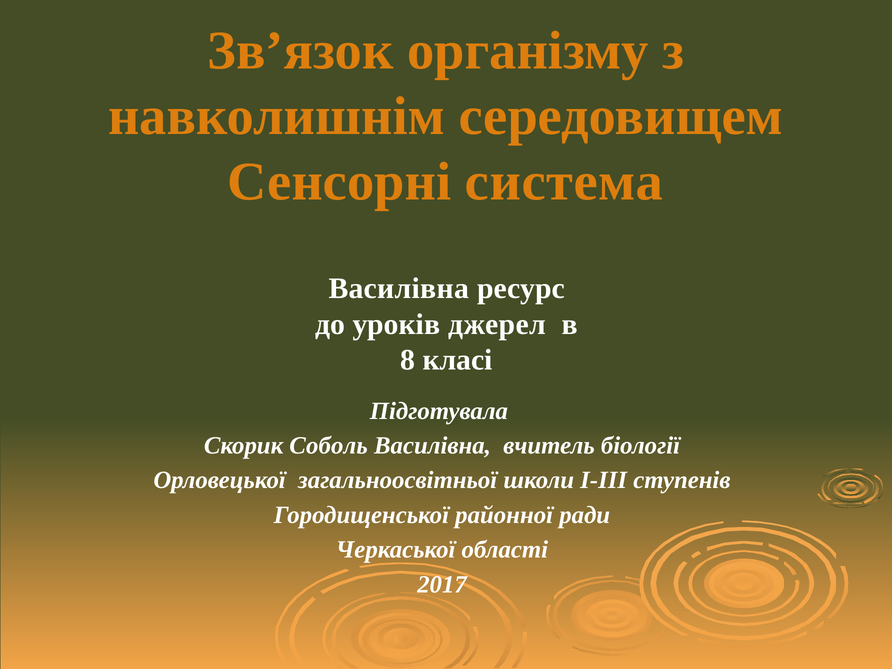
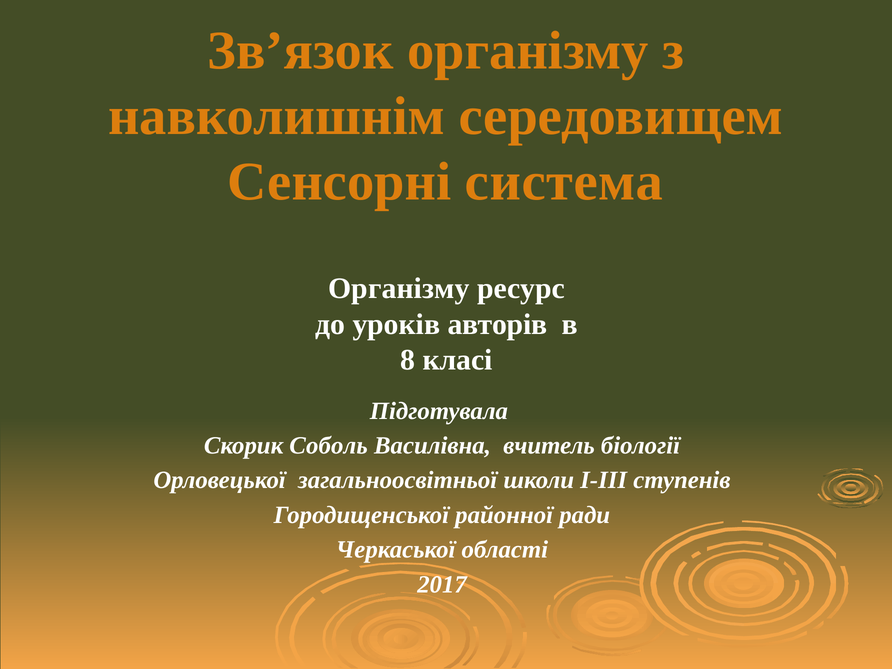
Василівна: Василівна -> Організму (399, 289)
джерел: джерел -> авторів (497, 324)
